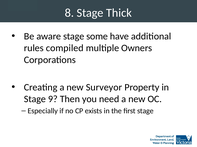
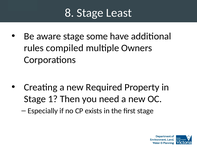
Thick: Thick -> Least (119, 13)
Surveyor: Surveyor -> Required (104, 88)
9: 9 -> 1 (53, 100)
